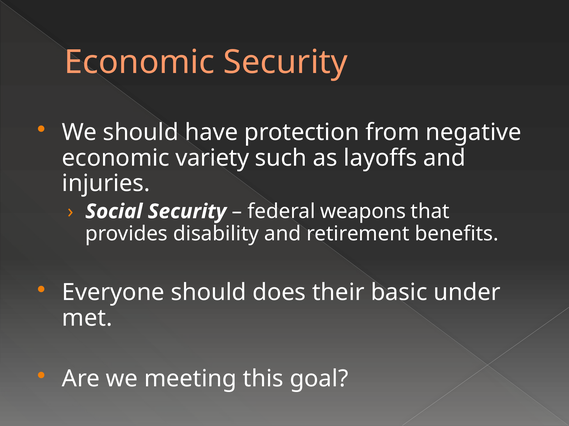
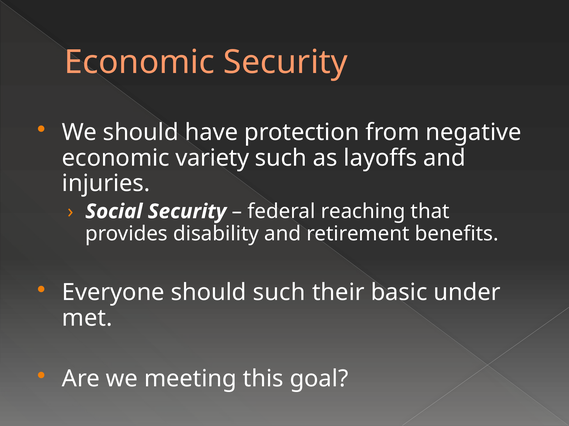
weapons: weapons -> reaching (363, 212)
should does: does -> such (279, 293)
